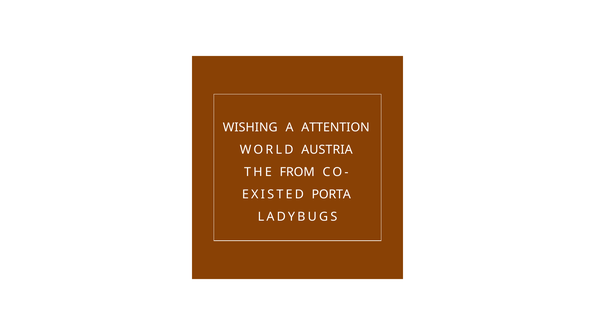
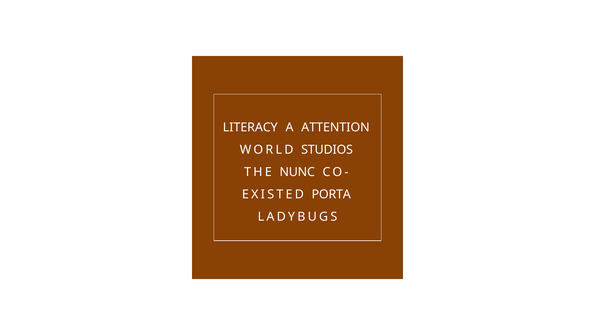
WISHING: WISHING -> LITERACY (250, 127)
AUSTRIA: AUSTRIA -> STUDIOS (327, 150)
FROM: FROM -> NUNC (297, 172)
